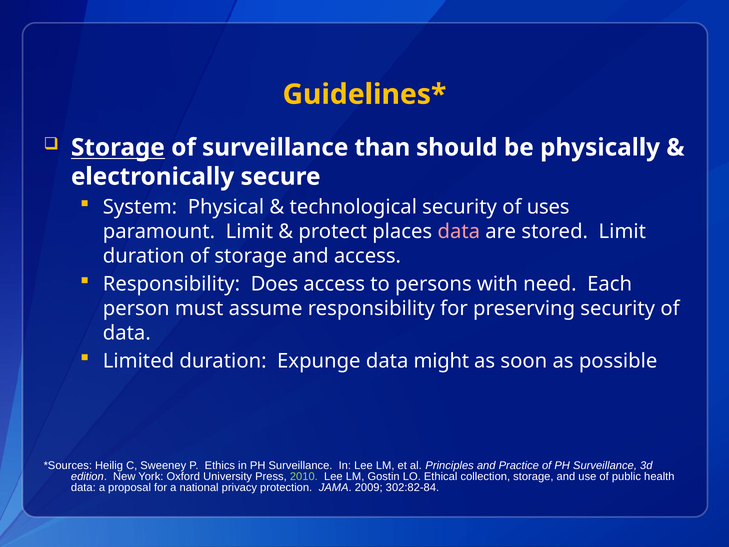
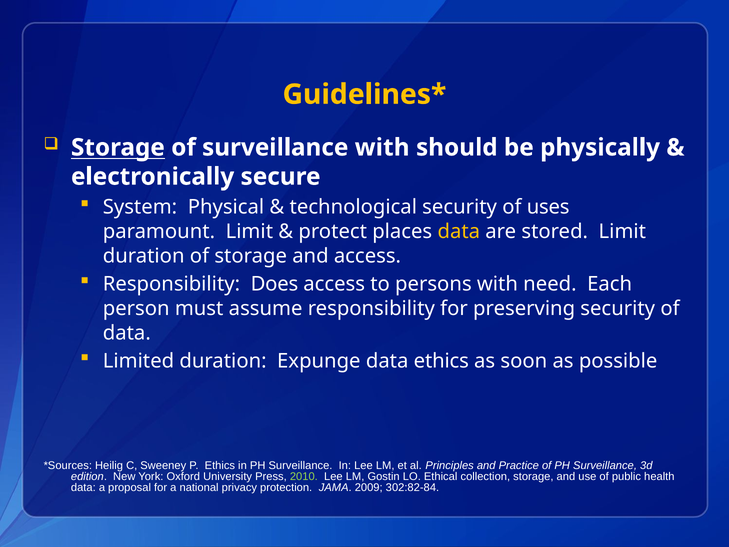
surveillance than: than -> with (382, 147)
data colour: pink -> yellow (459, 231)
data might: might -> ethics (441, 361)
